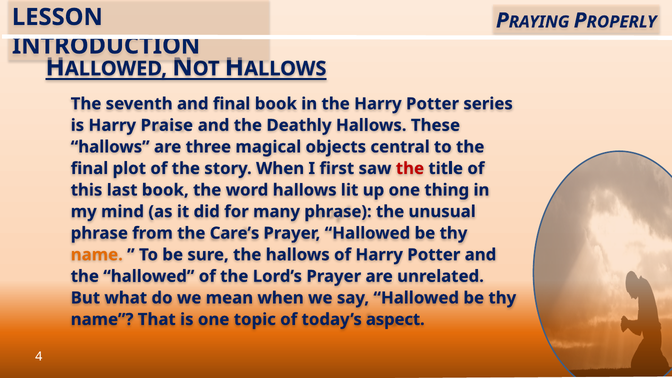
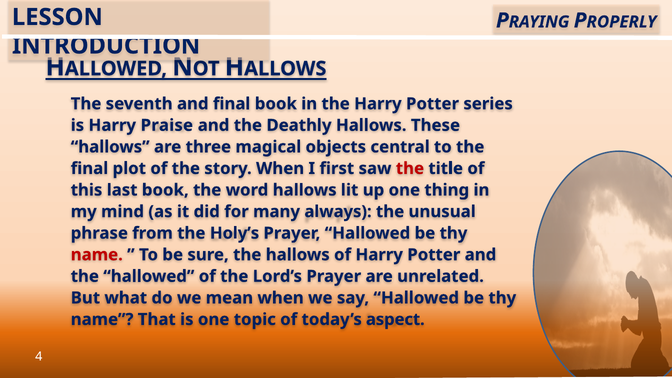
many phrase: phrase -> always (338, 212)
Care’s: Care’s -> Holy’s (235, 233)
name colour: orange -> red (97, 255)
